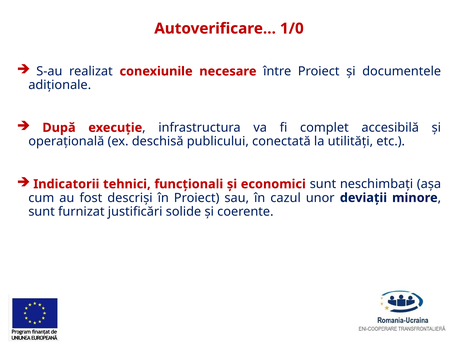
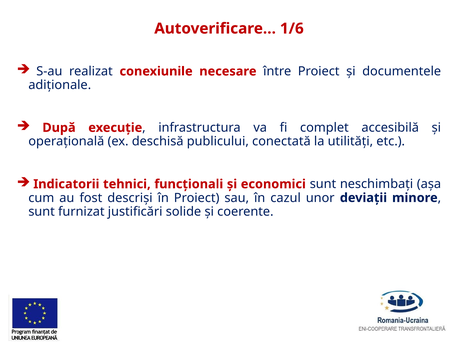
1/0: 1/0 -> 1/6 (292, 29)
